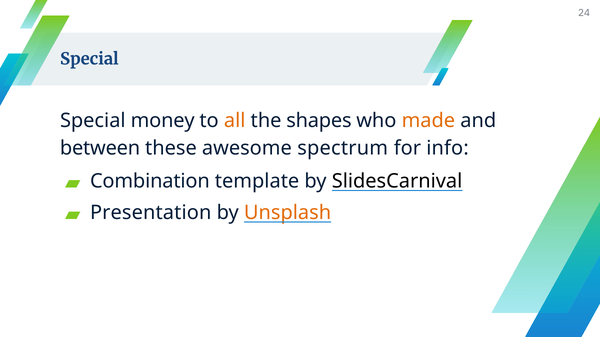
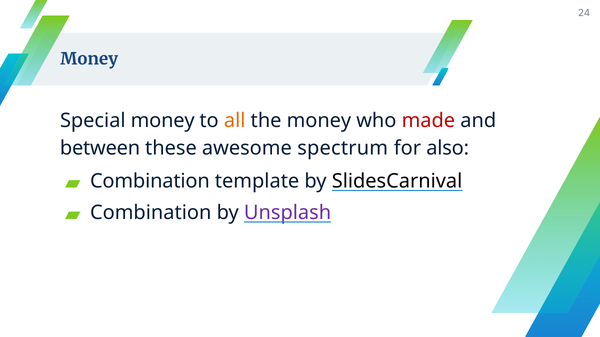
Special: Special -> Money (89, 59)
the shapes: shapes -> money (319, 121)
made colour: orange -> red (428, 121)
info: info -> also (448, 149)
Presentation: Presentation -> Combination (151, 213)
Unsplash colour: orange -> purple (288, 213)
